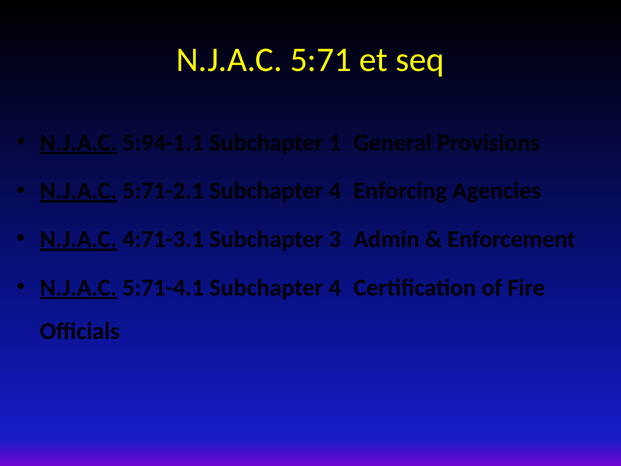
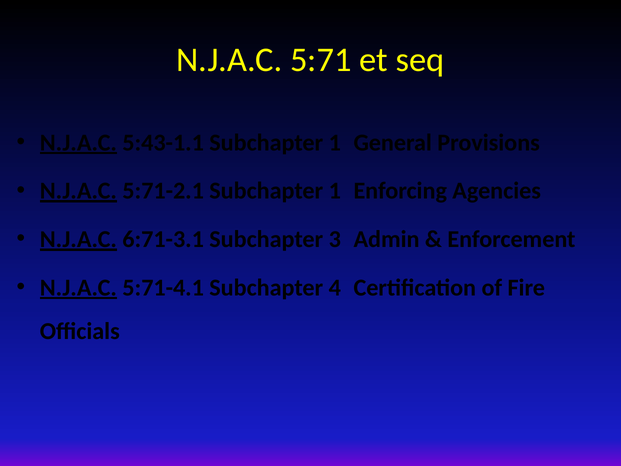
5:94-1.1: 5:94-1.1 -> 5:43-1.1 (163, 142)
5:71-2.1 Subchapter 4: 4 -> 1 (335, 191)
4:71-3.1: 4:71-3.1 -> 6:71-3.1 (163, 239)
